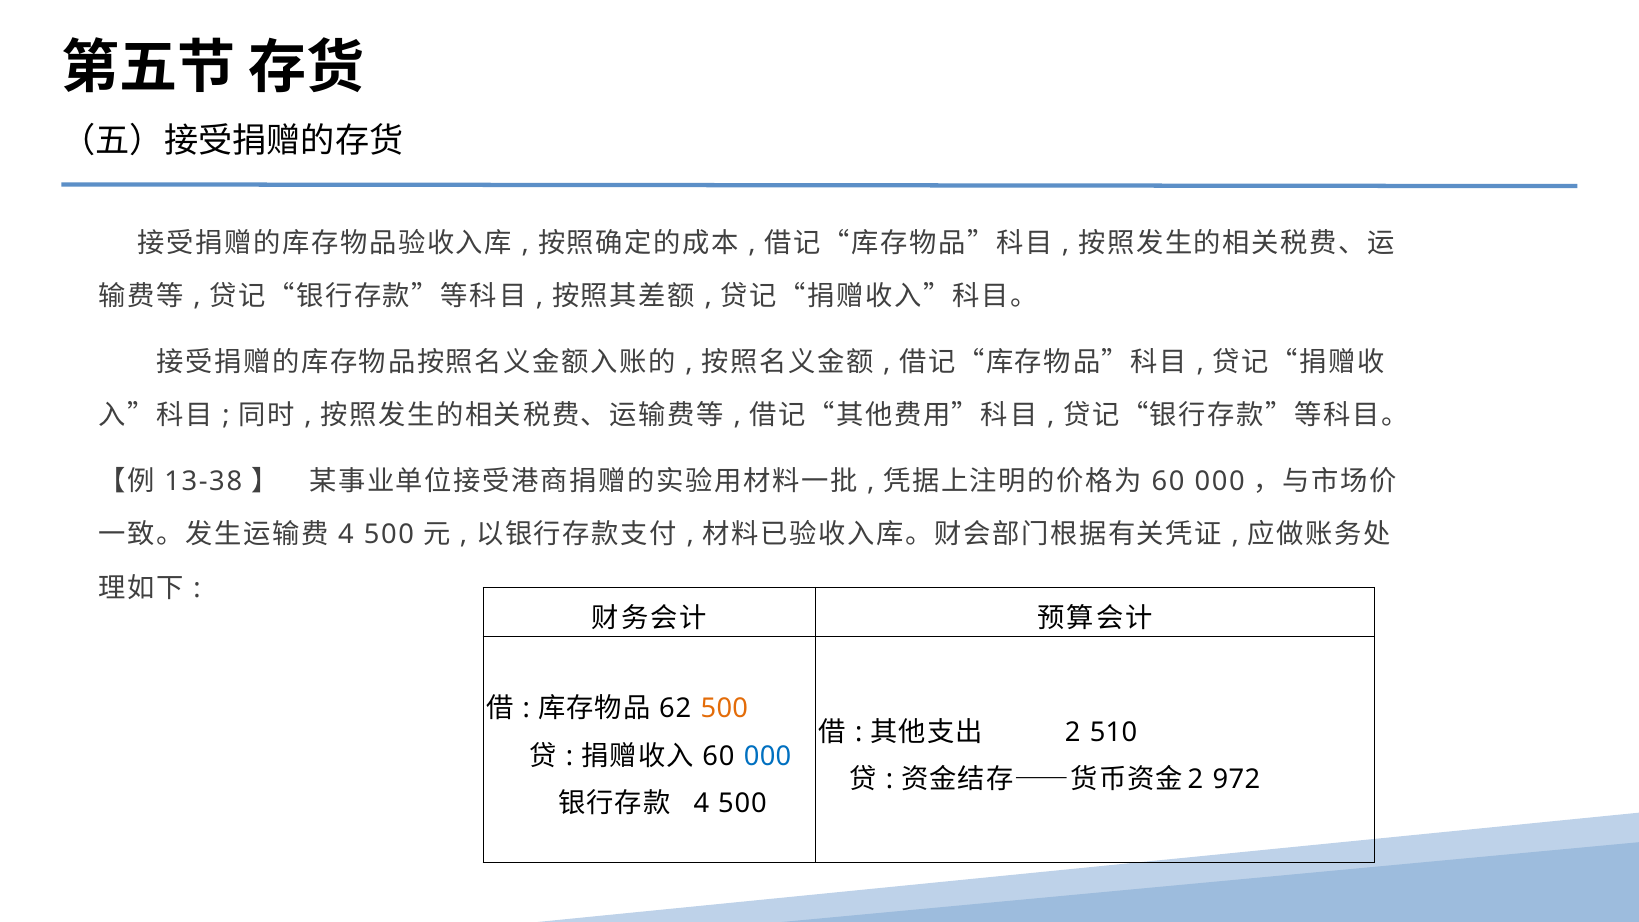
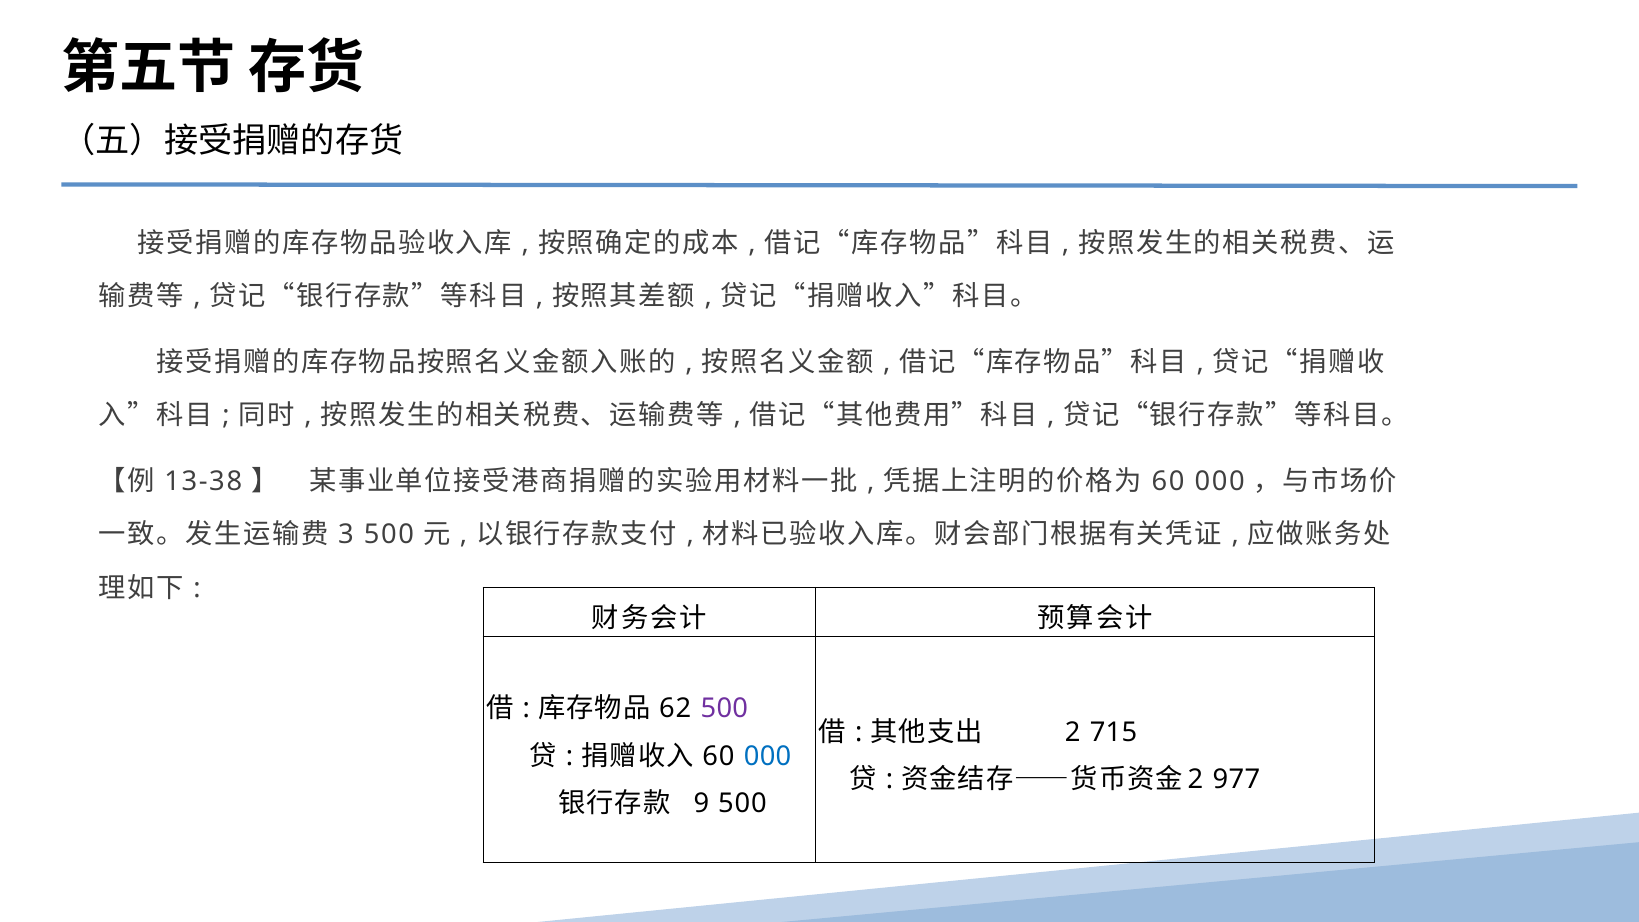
4: 4 -> 3 (346, 535)
500 colour: orange -> purple (724, 709)
510: 510 -> 715 (1114, 732)
972: 972 -> 977 (1236, 780)
4: 4 -> 9 (701, 804)
